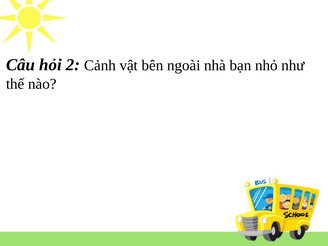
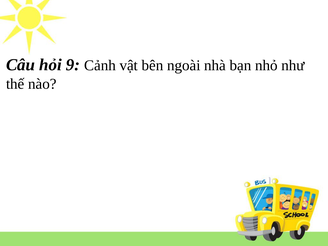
2: 2 -> 9 (73, 65)
